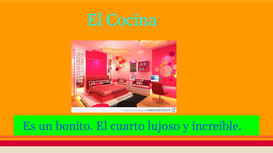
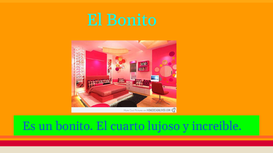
El Cocina: Cocina -> Bonito (132, 20)
